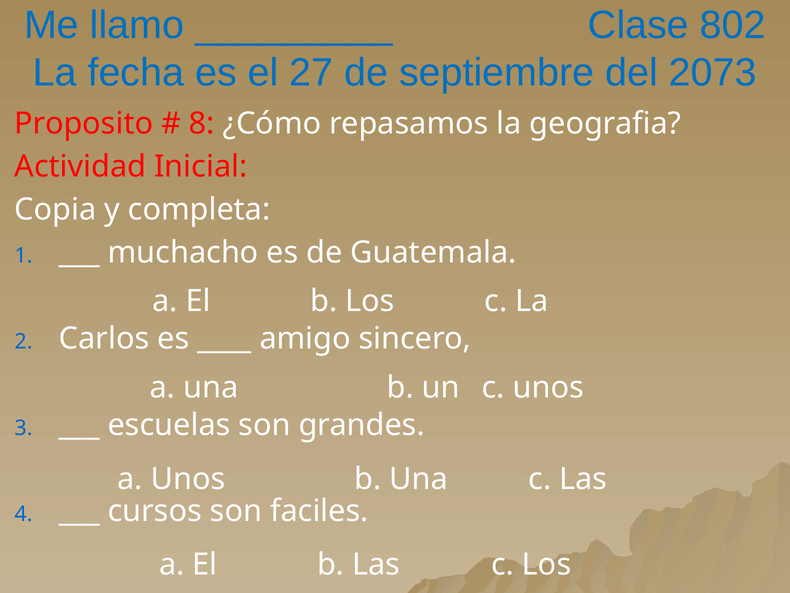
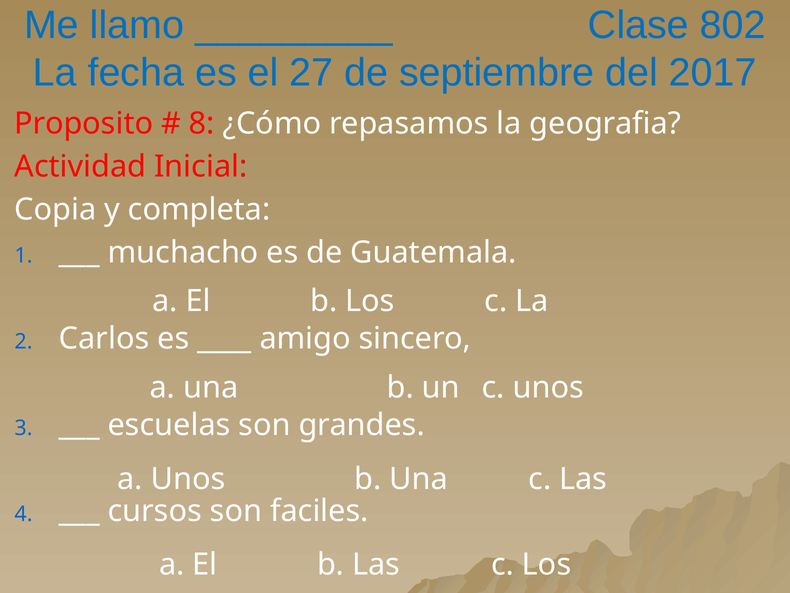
2073: 2073 -> 2017 (713, 73)
